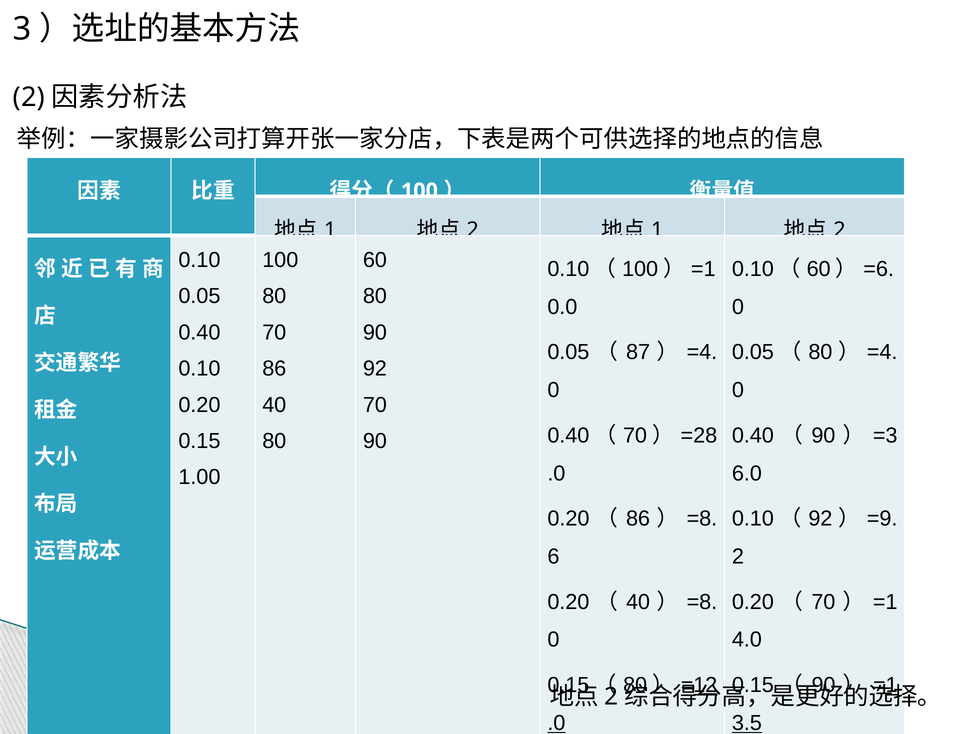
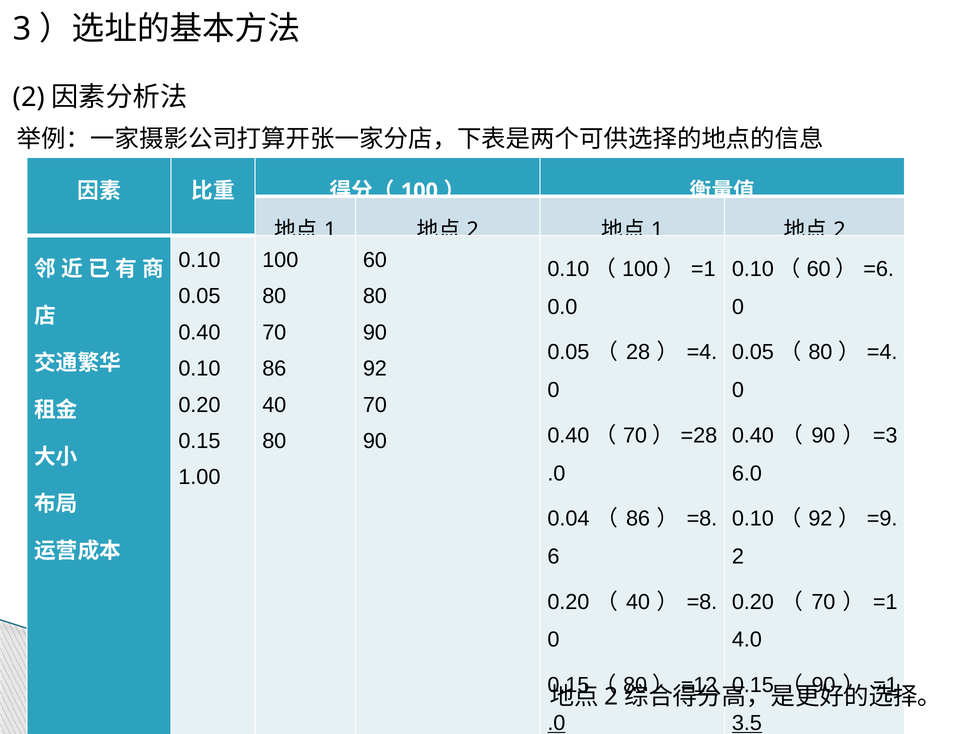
87: 87 -> 28 (638, 352)
0.20: 0.20 -> 0.04 (568, 518)
